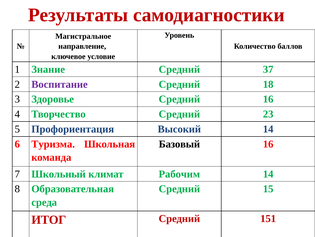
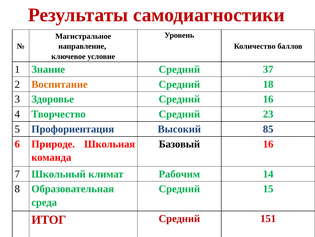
Воспитание colour: purple -> orange (60, 84)
Высокий 14: 14 -> 85 (268, 129)
Туризма: Туризма -> Природе (53, 144)
